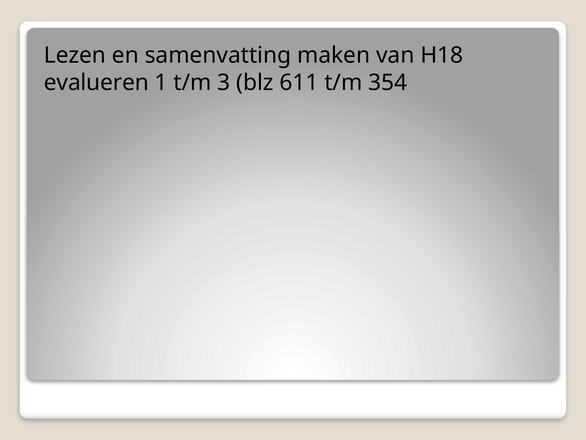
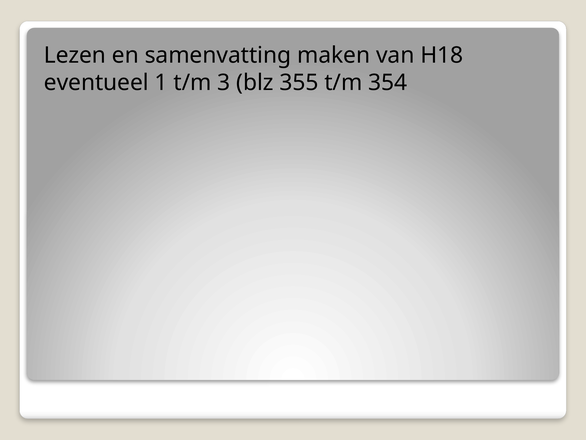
evalueren: evalueren -> eventueel (96, 82)
611: 611 -> 355 (299, 82)
